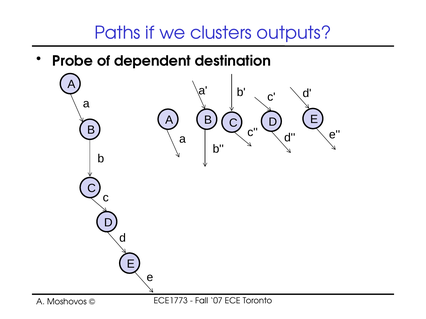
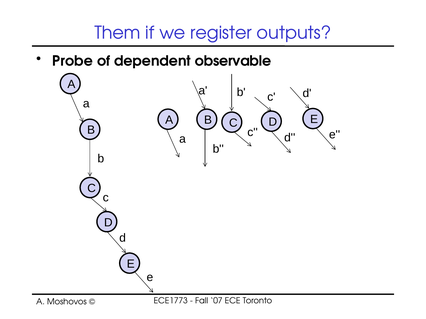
Paths: Paths -> Them (118, 33)
clusters: clusters -> register (221, 33)
destination: destination -> observable (233, 61)
